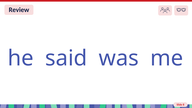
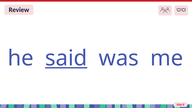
said underline: none -> present (66, 58)
